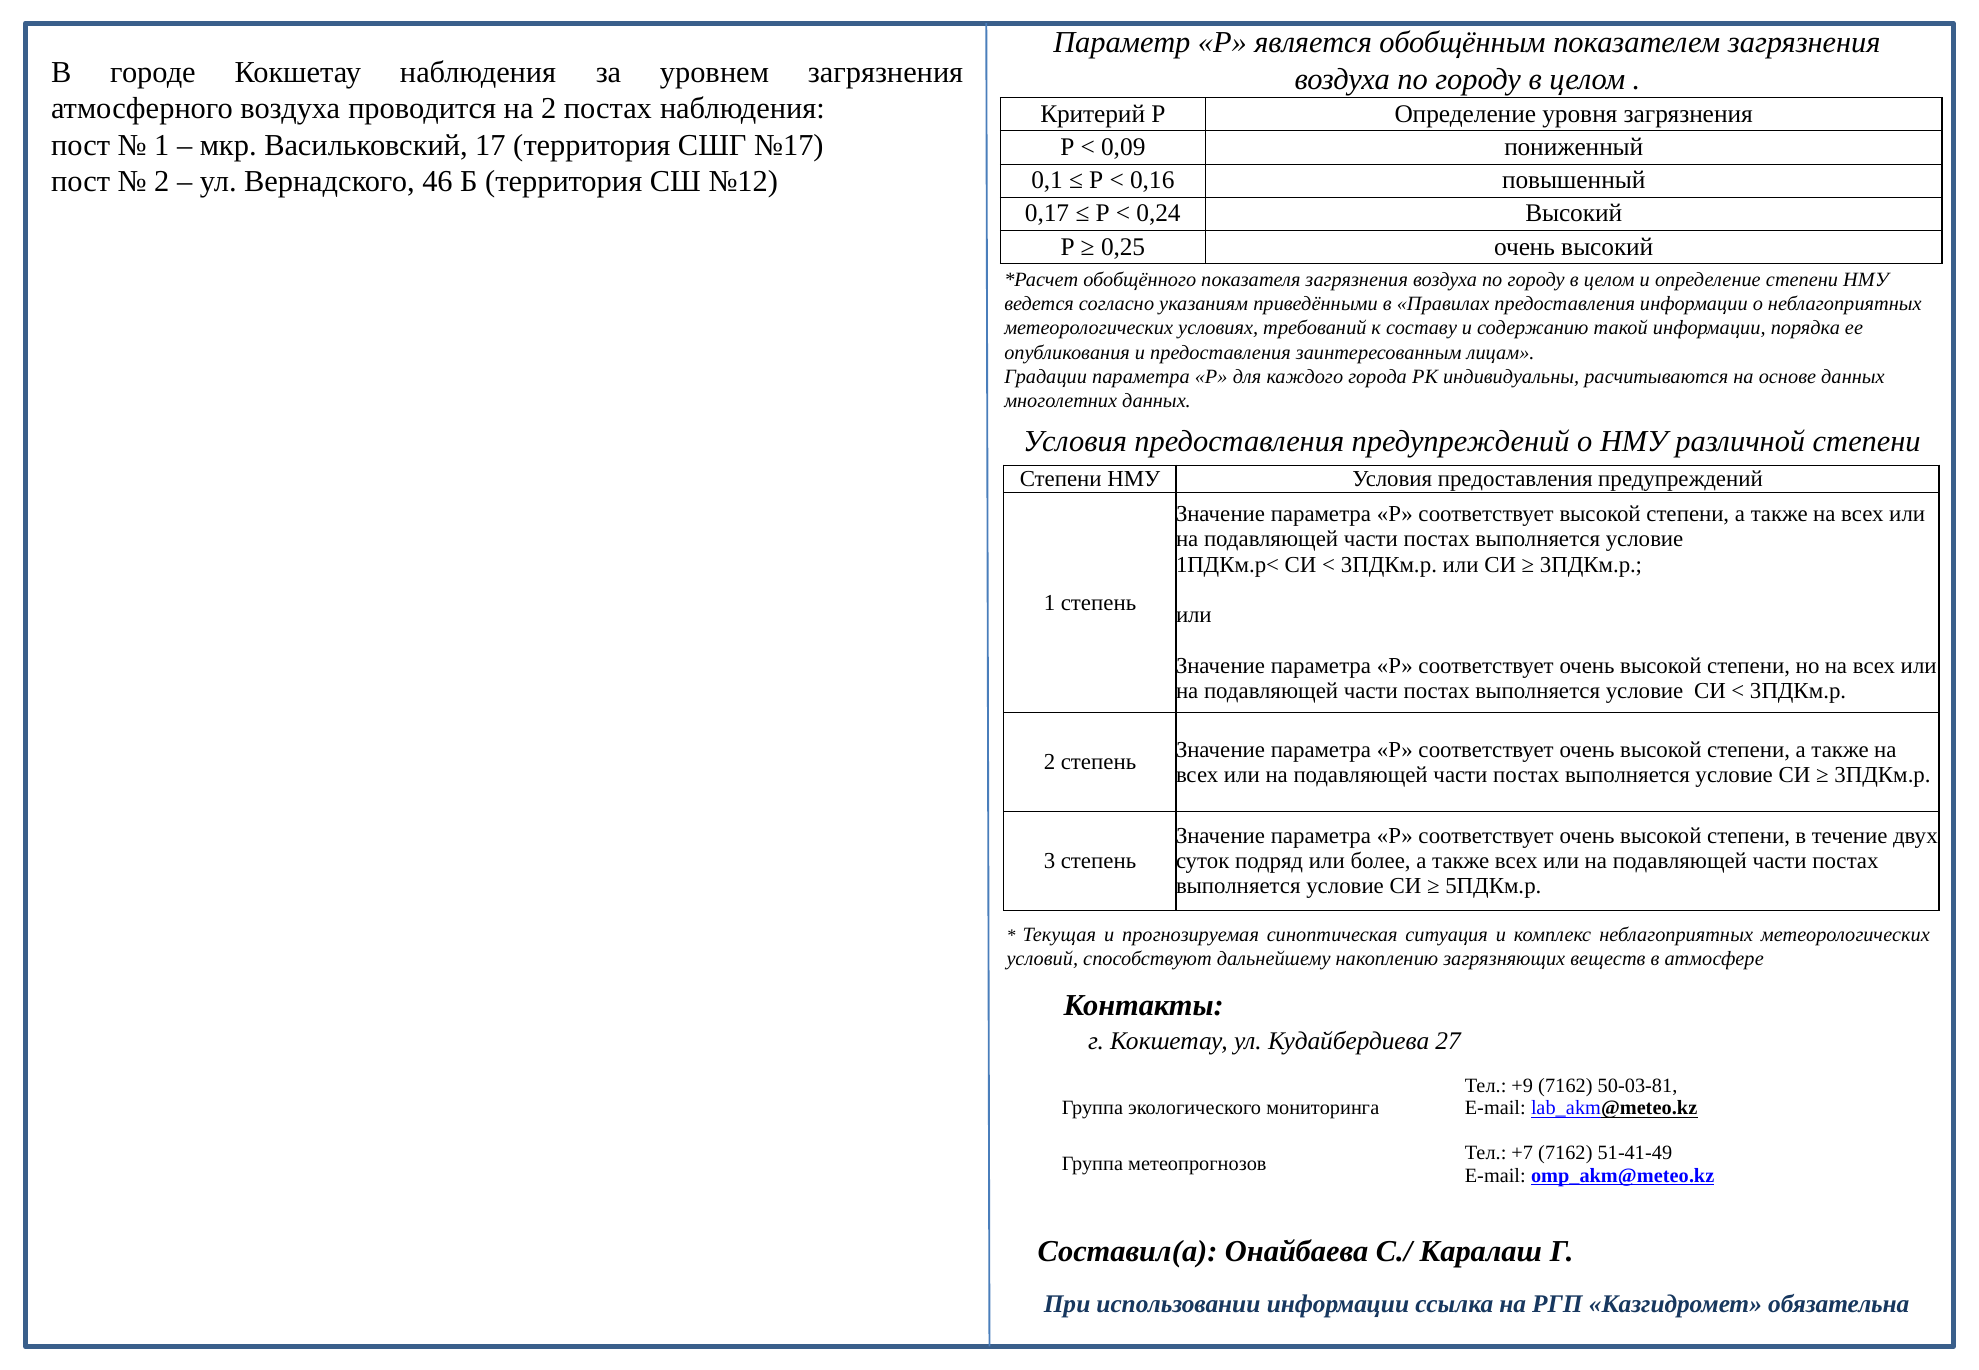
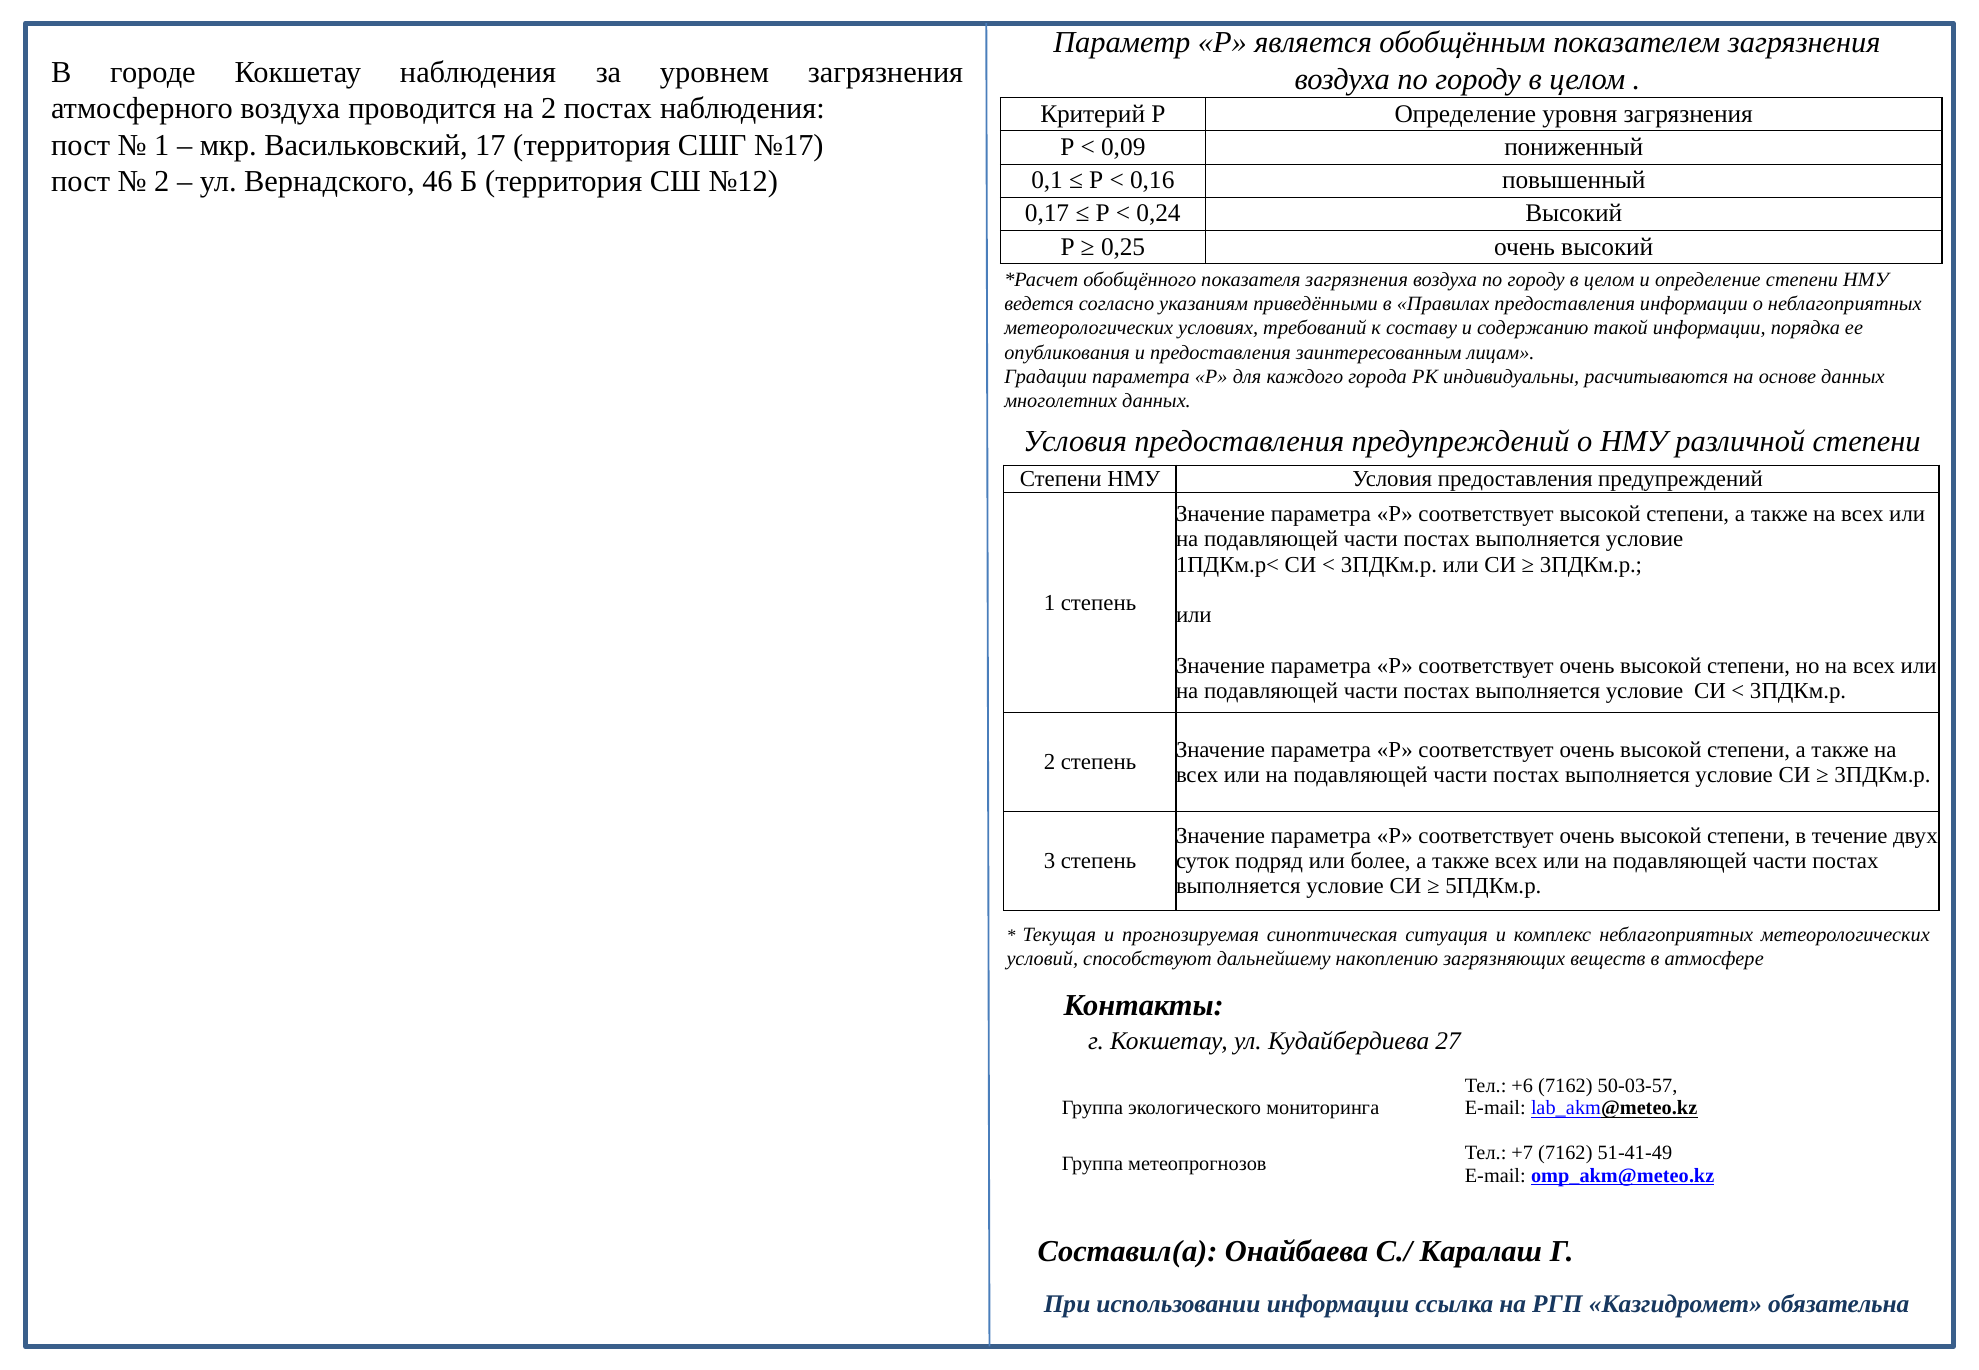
+9: +9 -> +6 (1522, 1086)
50-03-81: 50-03-81 -> 50-03-57 (1638, 1086)
